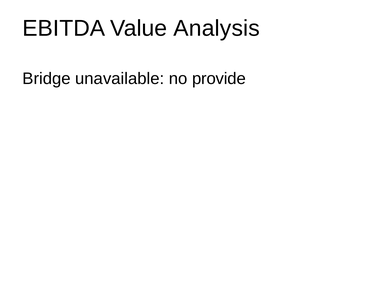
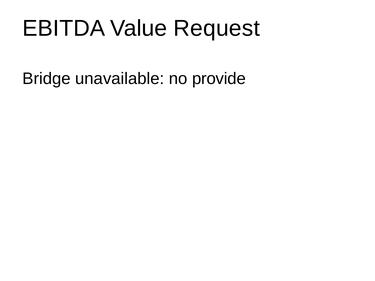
Analysis: Analysis -> Request (217, 28)
